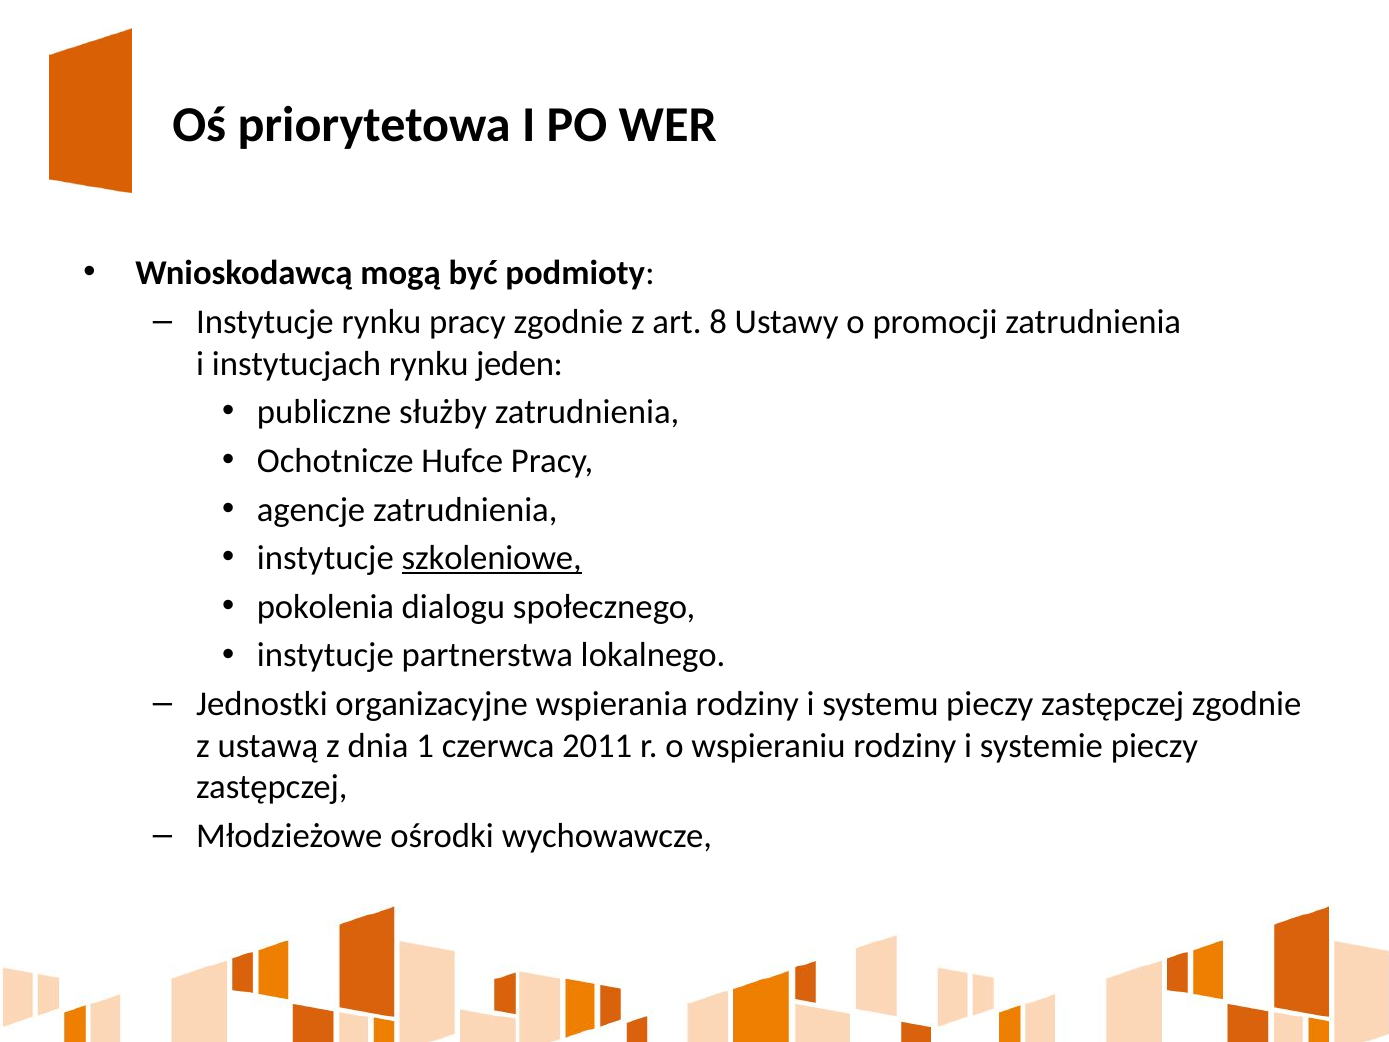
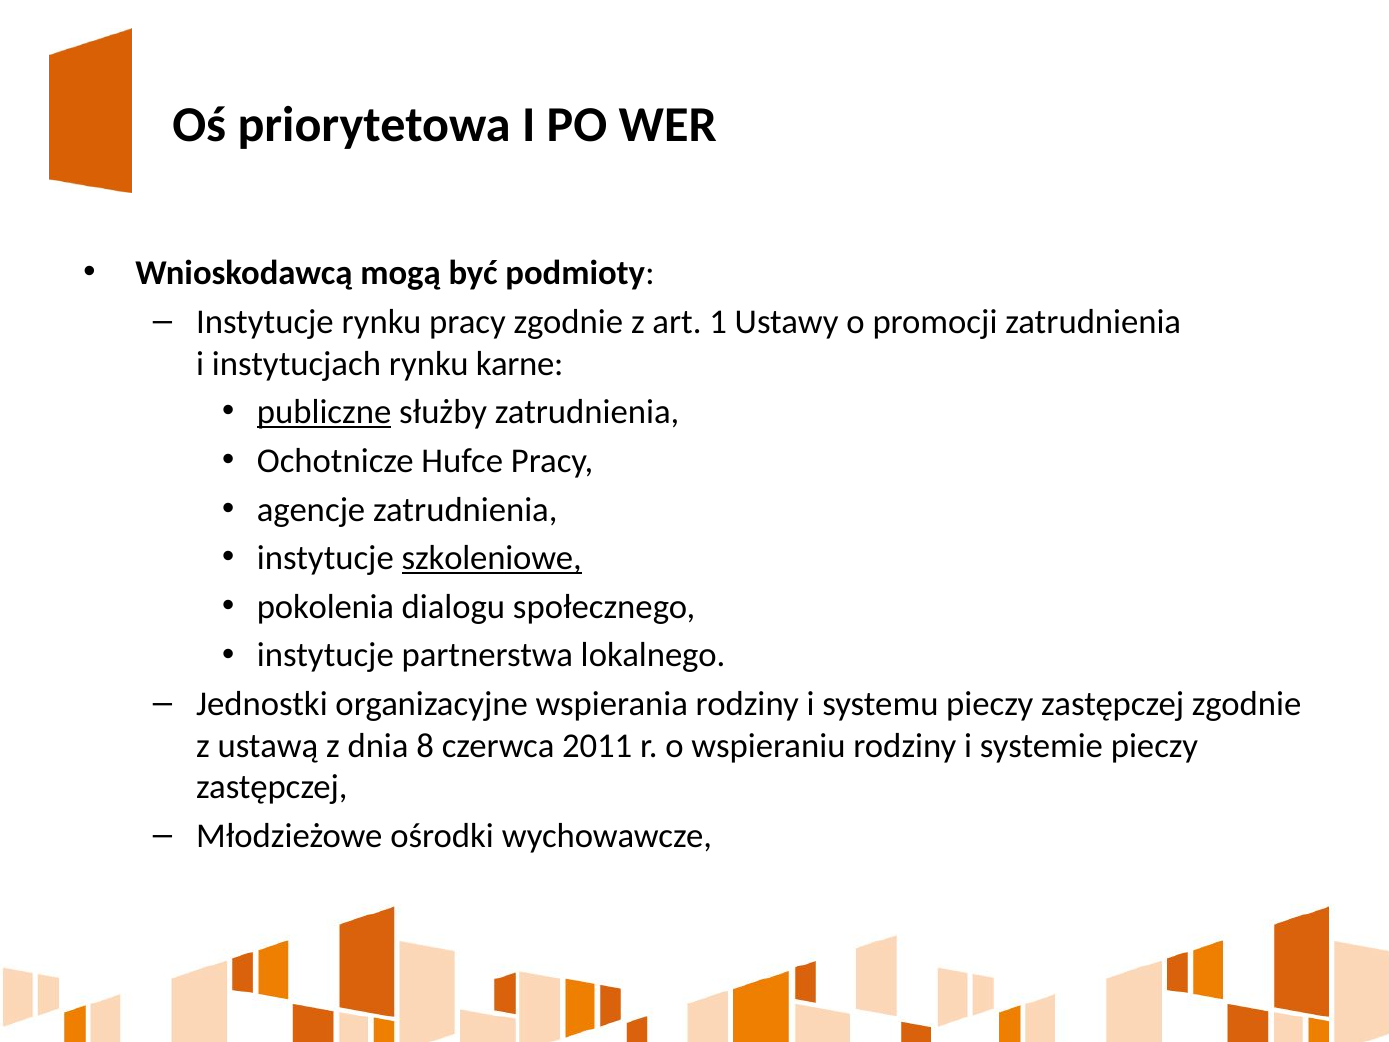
8: 8 -> 1 (718, 322)
jeden: jeden -> karne (520, 364)
publiczne underline: none -> present (324, 412)
1: 1 -> 8 (425, 746)
